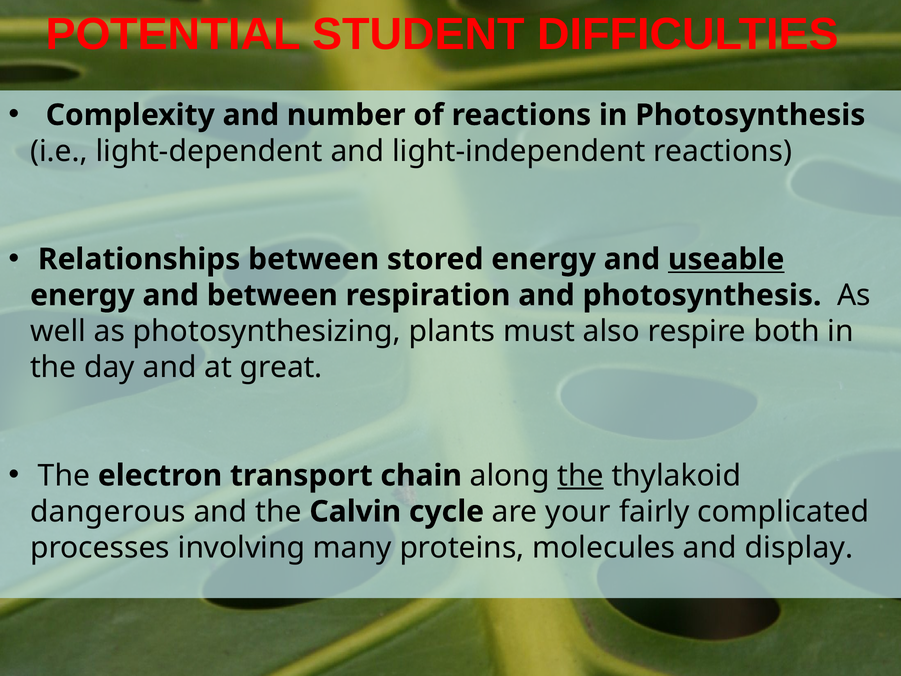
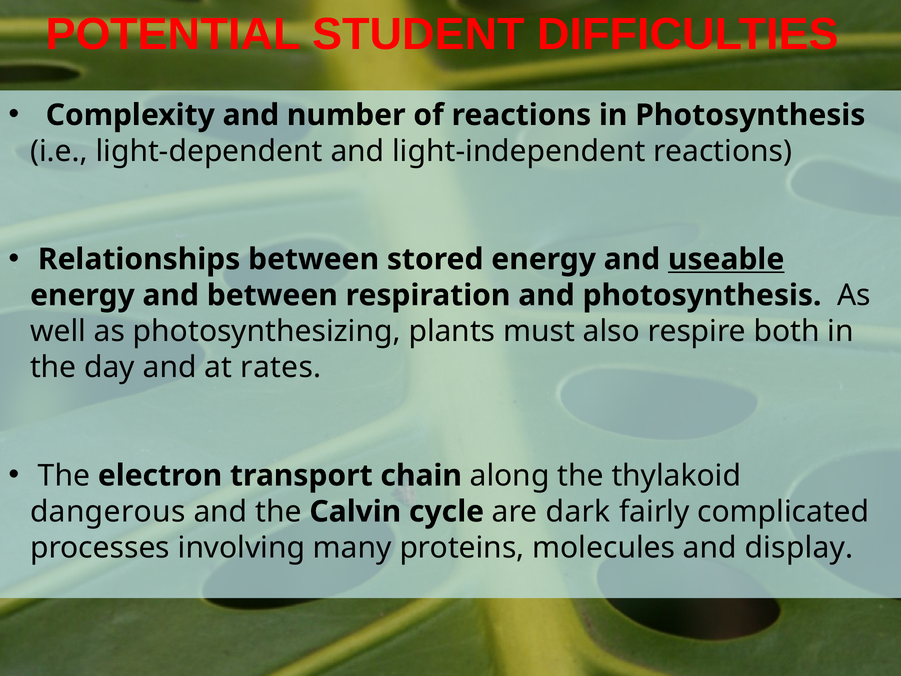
great: great -> rates (281, 367)
the underline: present -> none (581, 475)
your: your -> dark (578, 511)
